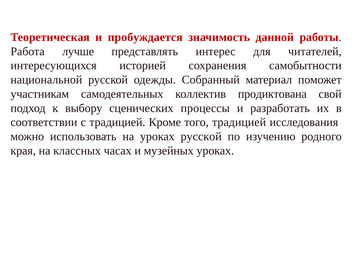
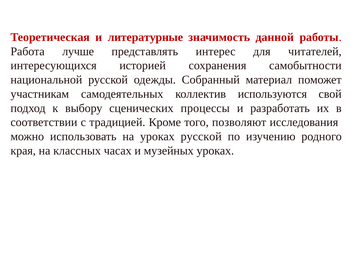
пробуждается: пробуждается -> литературные (145, 37)
продиктована: продиктована -> используются (272, 94)
того традицией: традицией -> позволяют (239, 122)
